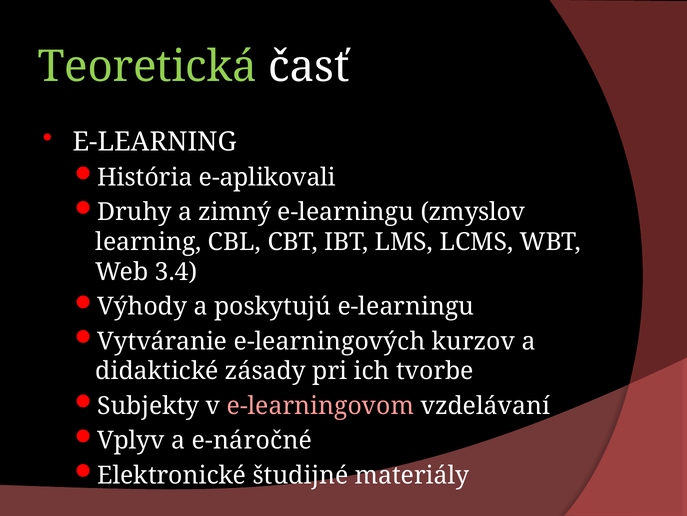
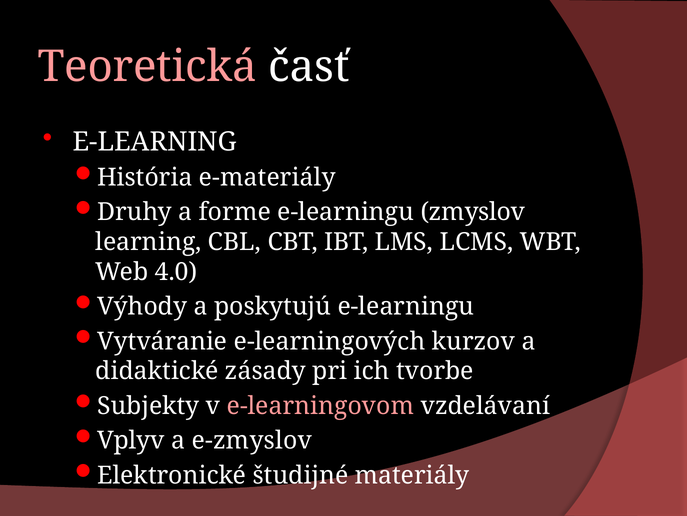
Teoretická colour: light green -> pink (147, 67)
e-aplikovali: e-aplikovali -> e-materiály (267, 177)
zimný: zimný -> forme (235, 212)
3.4: 3.4 -> 4.0 (176, 271)
e-náročné: e-náročné -> e-zmyslov (252, 440)
